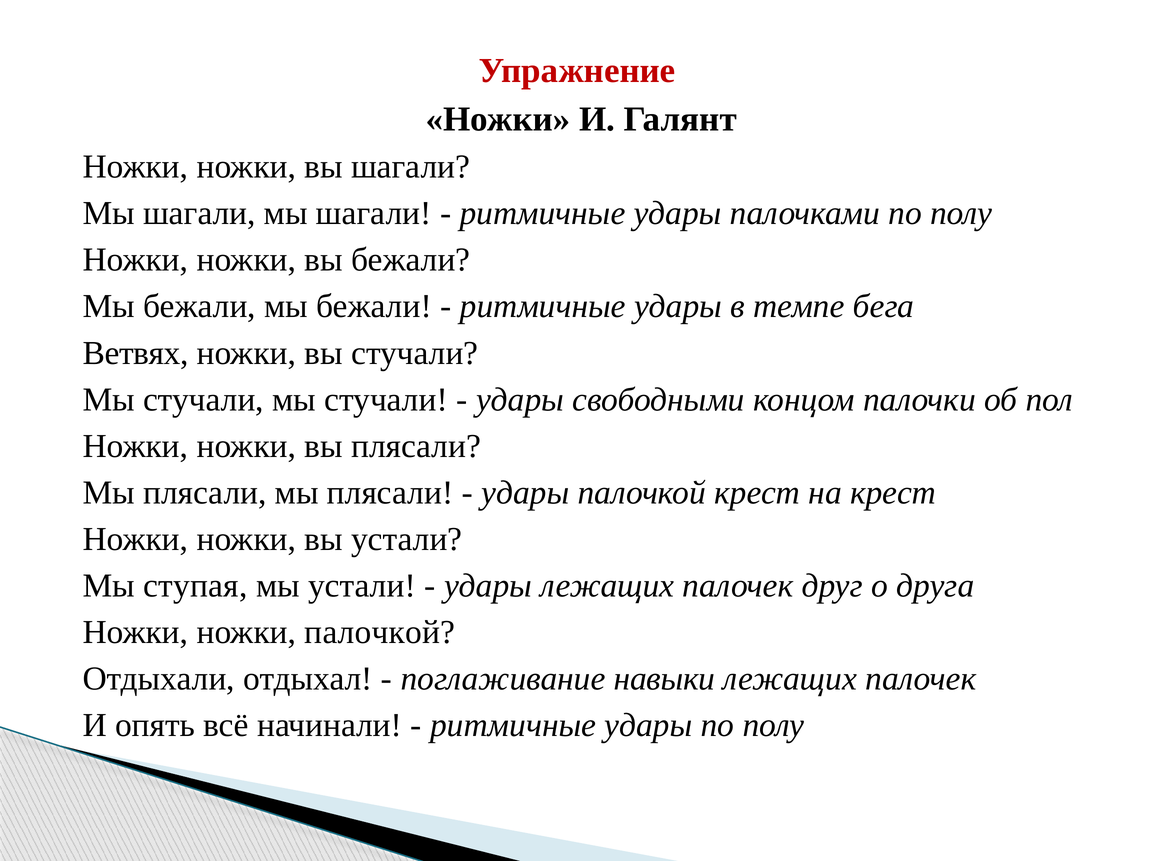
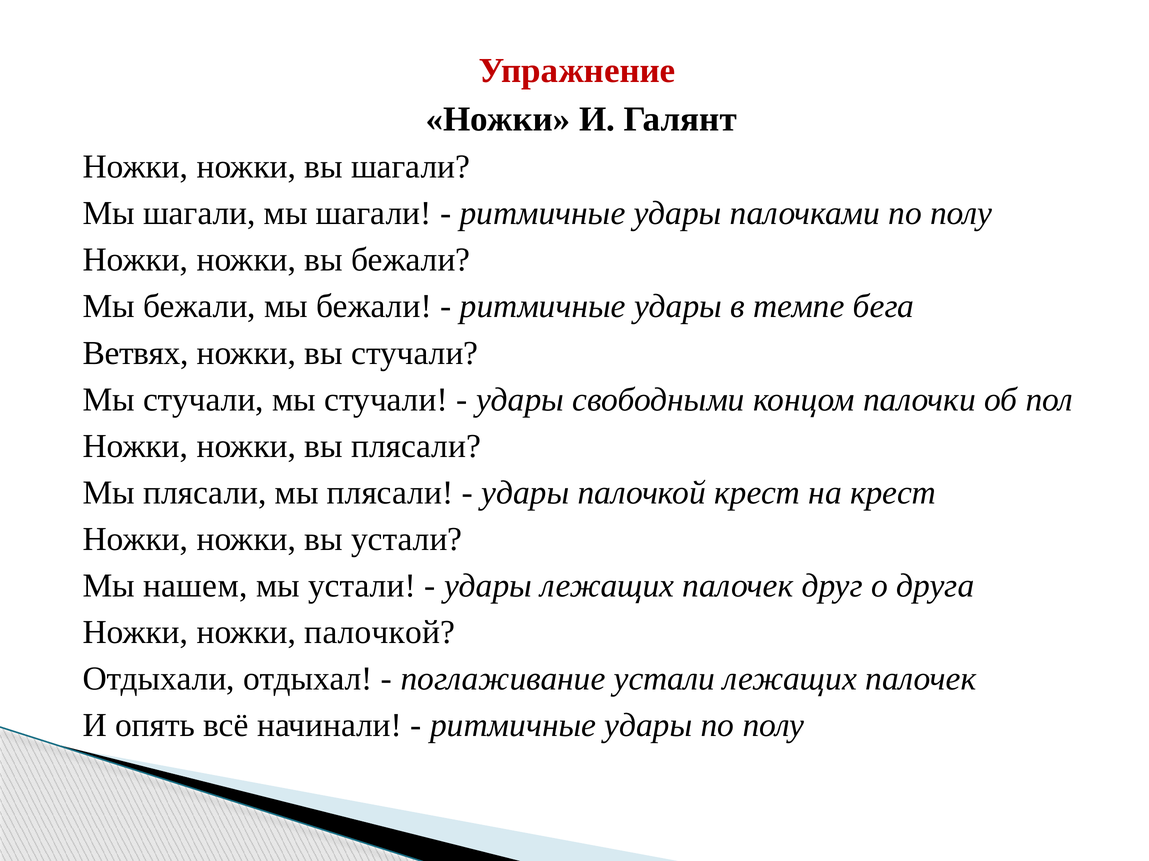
ступая: ступая -> нашем (195, 586)
поглаживание навыки: навыки -> устали (664, 679)
